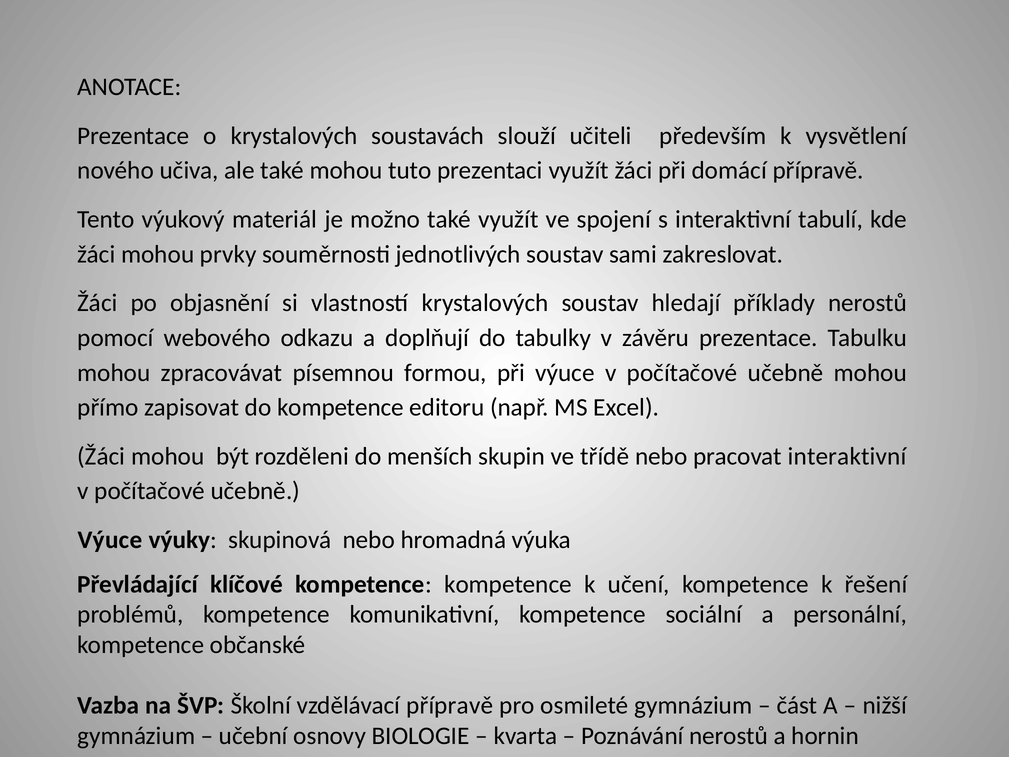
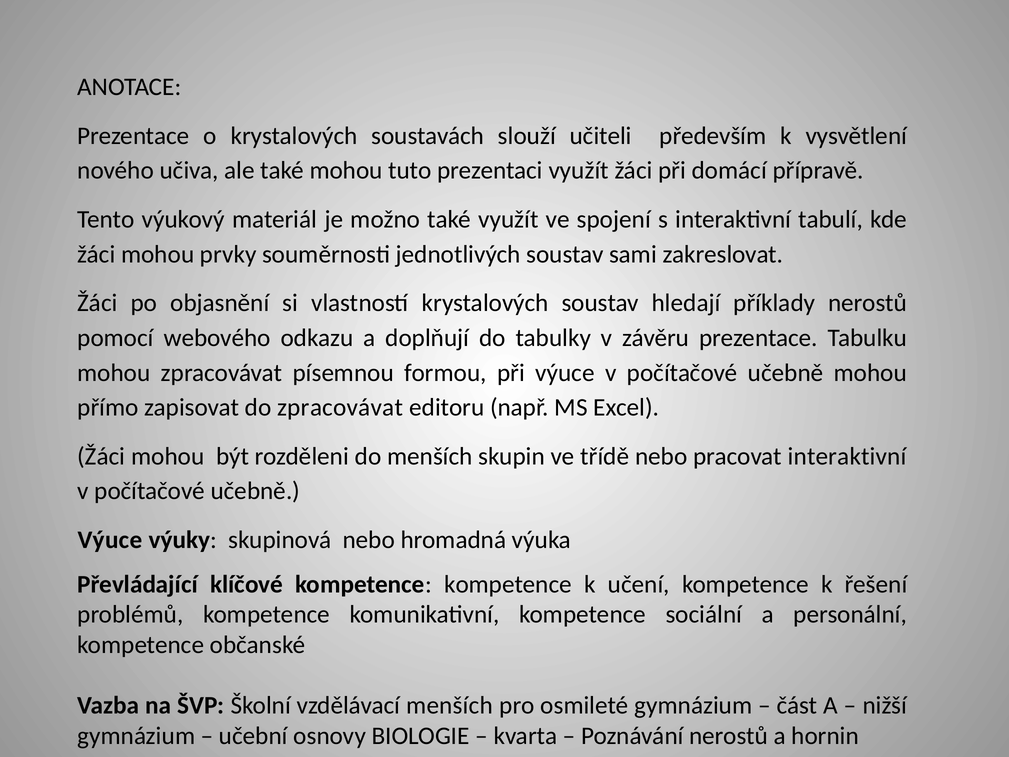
do kompetence: kompetence -> zpracovávat (340, 407)
vzdělávací přípravě: přípravě -> menších (450, 705)
